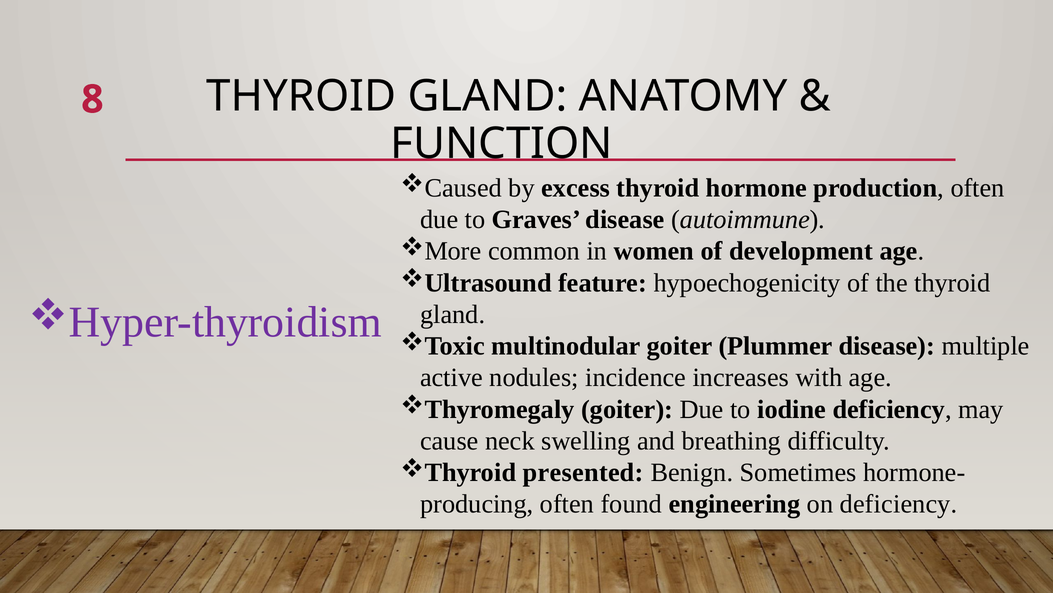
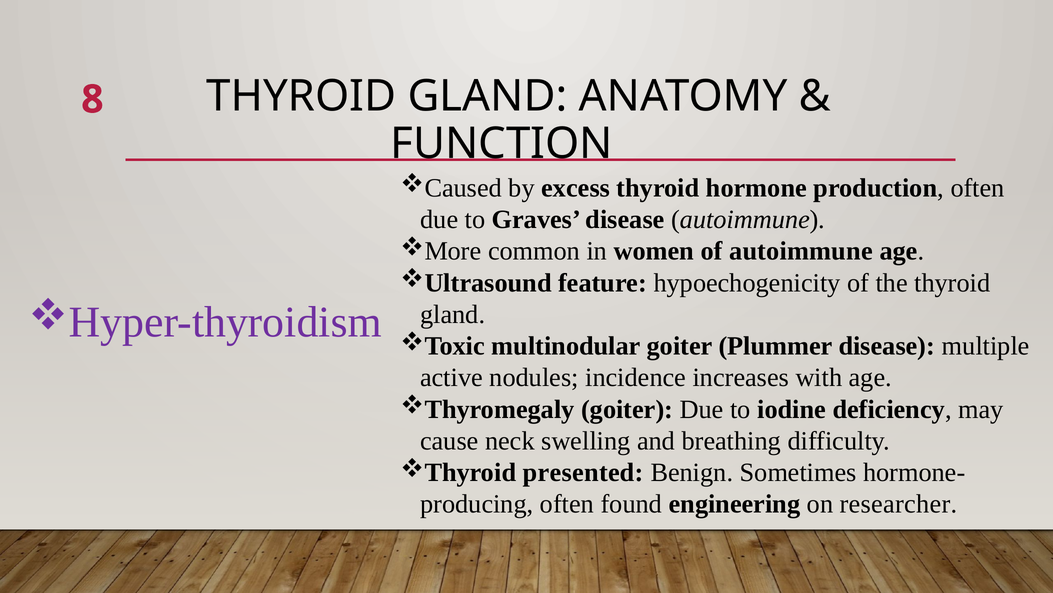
of development: development -> autoimmune (801, 251)
on deficiency: deficiency -> researcher (899, 504)
